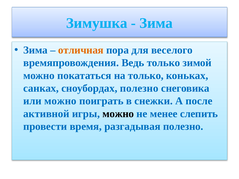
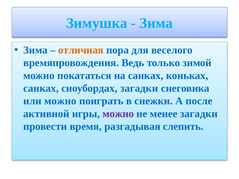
на только: только -> санках (146, 76)
сноубордах полезно: полезно -> загадки (139, 88)
можно colour: black -> purple (118, 114)
менее слепить: слепить -> загадки (199, 114)
разгадывая полезно: полезно -> слепить (183, 127)
